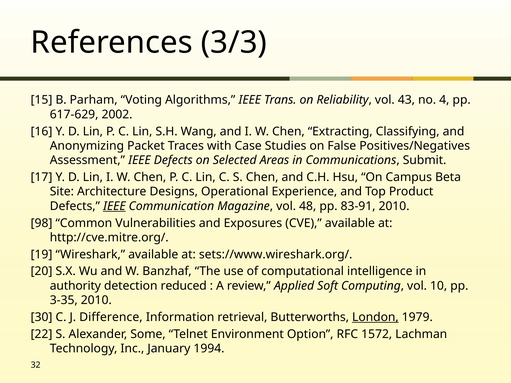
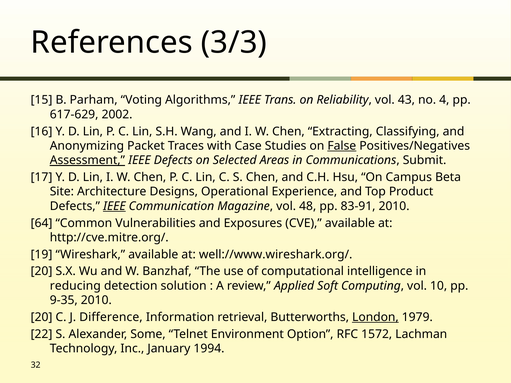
False underline: none -> present (342, 146)
Assessment underline: none -> present (87, 160)
98: 98 -> 64 (42, 223)
sets://www.wireshark.org/: sets://www.wireshark.org/ -> well://www.wireshark.org/ (276, 255)
authority: authority -> reducing (75, 286)
reduced: reduced -> solution (184, 286)
3-35: 3-35 -> 9-35 (64, 300)
30: 30 -> 20 (42, 317)
